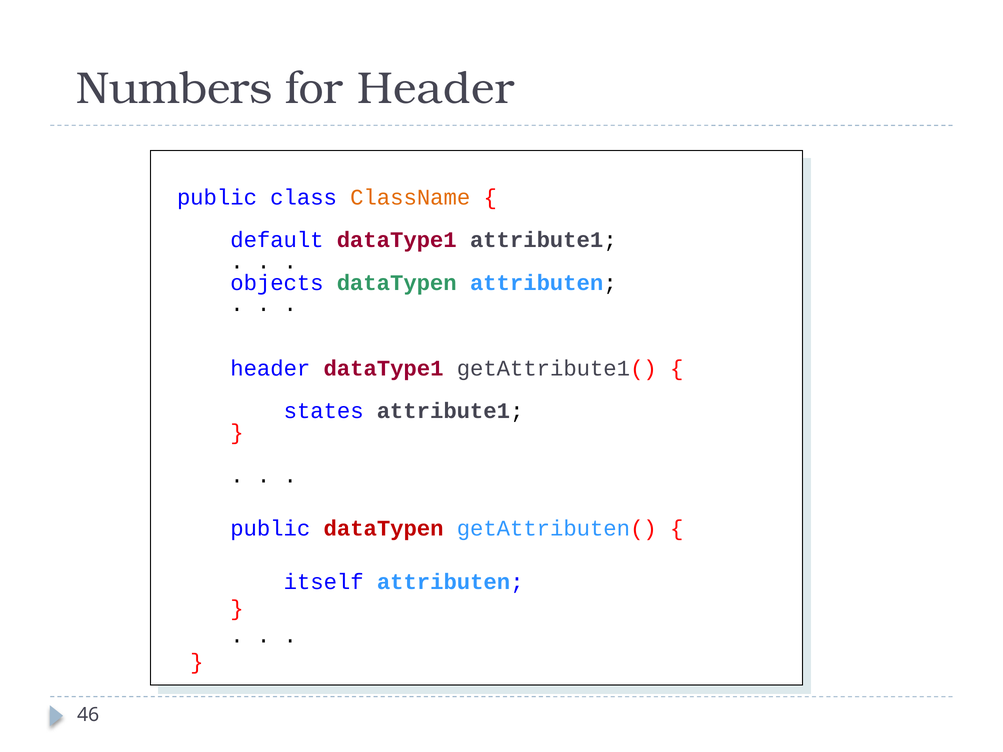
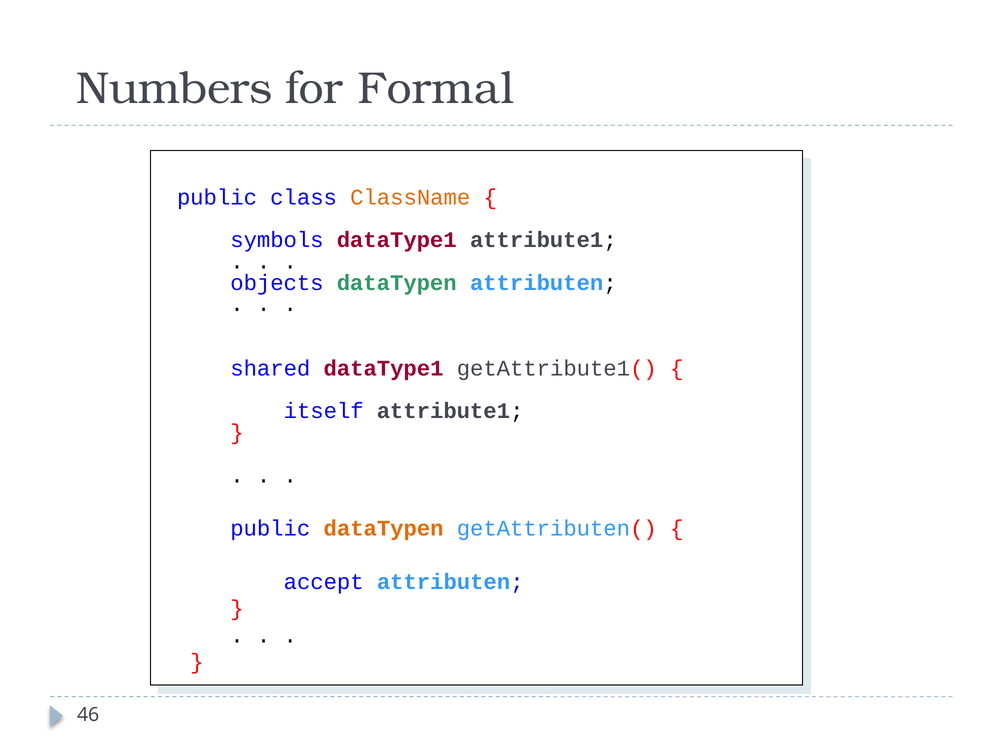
for Header: Header -> Formal (436, 88)
default: default -> symbols (277, 240)
header: header -> shared (270, 368)
states: states -> itself (324, 411)
dataTypen colour: red -> orange (384, 529)
itself: itself -> accept (324, 582)
